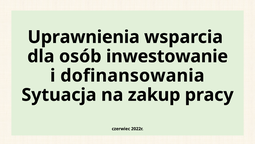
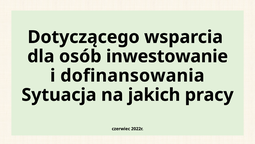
Uprawnienia: Uprawnienia -> Dotyczącego (84, 37)
zakup: zakup -> jakich (154, 95)
